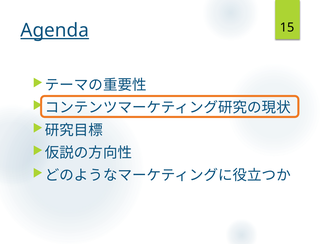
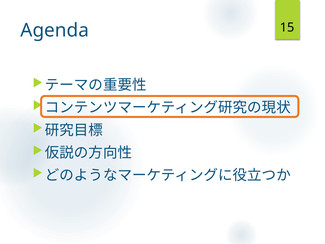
Agenda underline: present -> none (55, 30)
